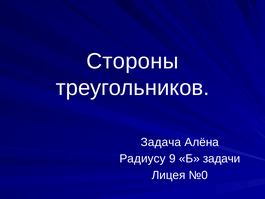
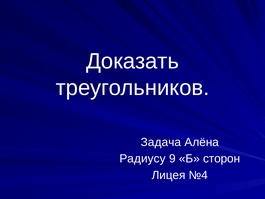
Стороны: Стороны -> Доказать (133, 61)
задачи: задачи -> сторон (222, 158)
№0: №0 -> №4 (198, 175)
